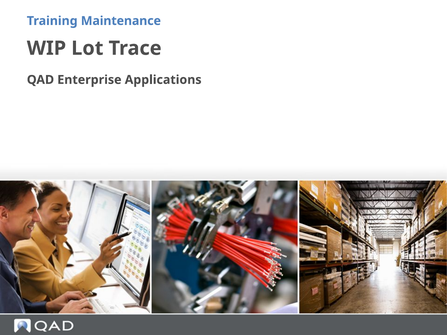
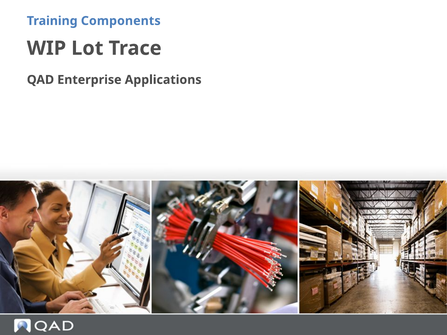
Maintenance: Maintenance -> Components (121, 21)
